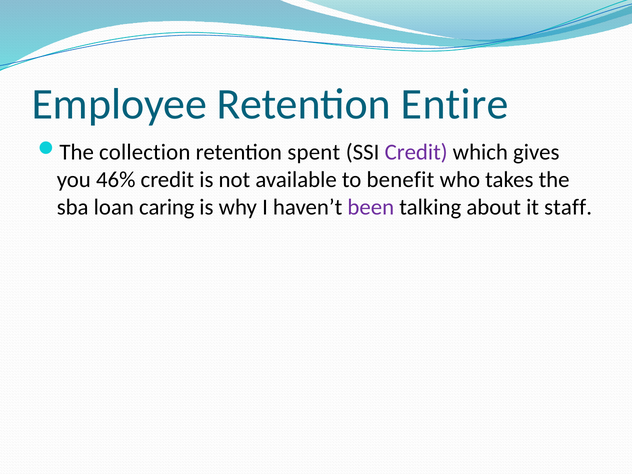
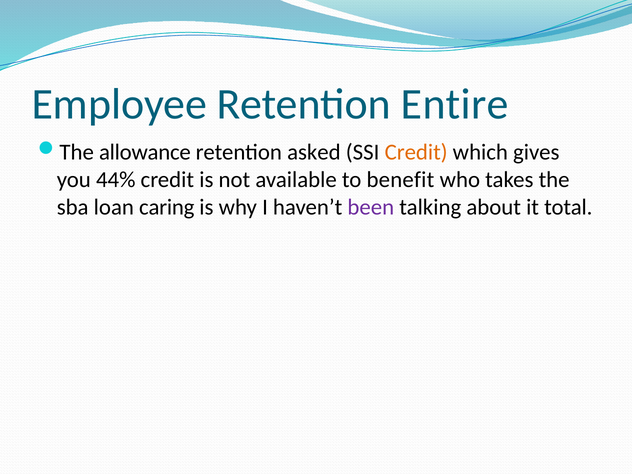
collection: collection -> allowance (145, 152)
spent: spent -> asked (314, 152)
Credit colour: purple -> orange (416, 152)
46%: 46% -> 44% (116, 180)
staff: staff -> total (568, 207)
